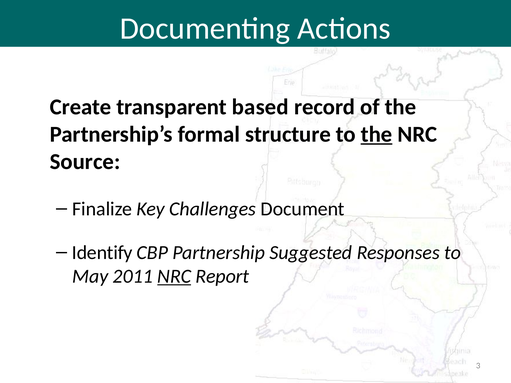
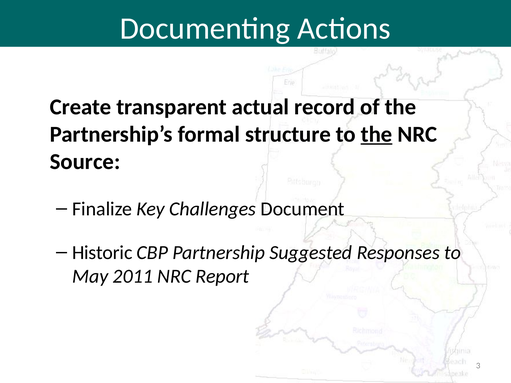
based: based -> actual (260, 107)
Identify: Identify -> Historic (102, 253)
NRC underline: present -> none (174, 277)
